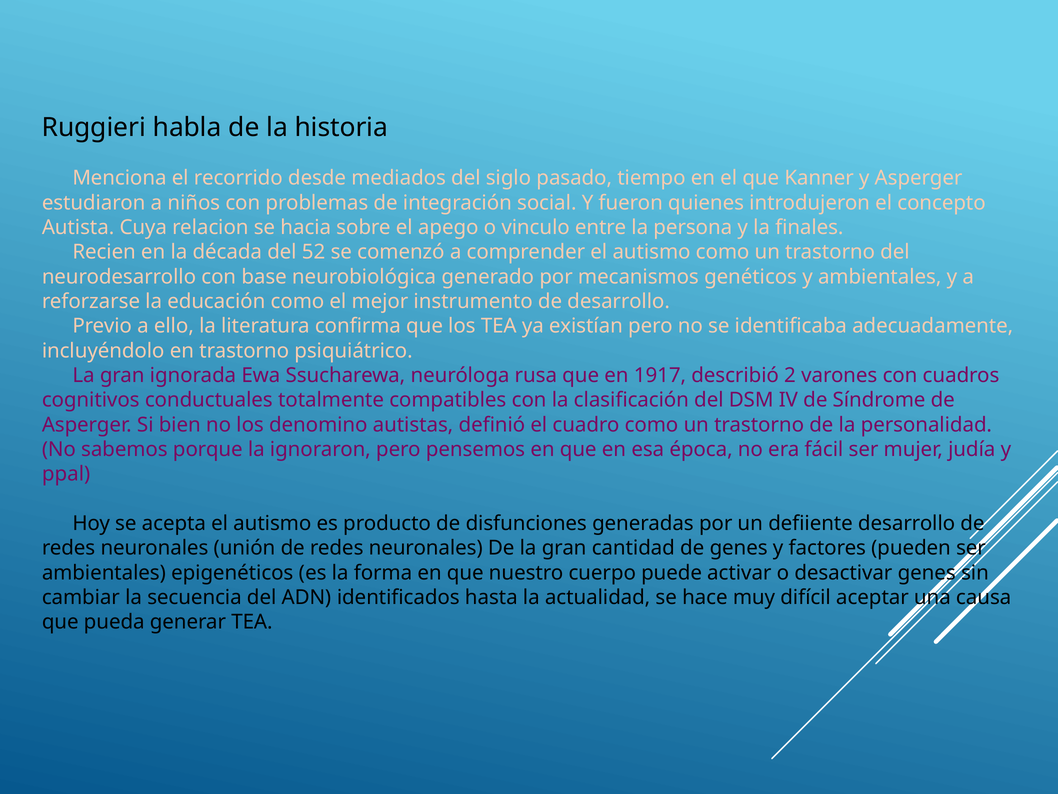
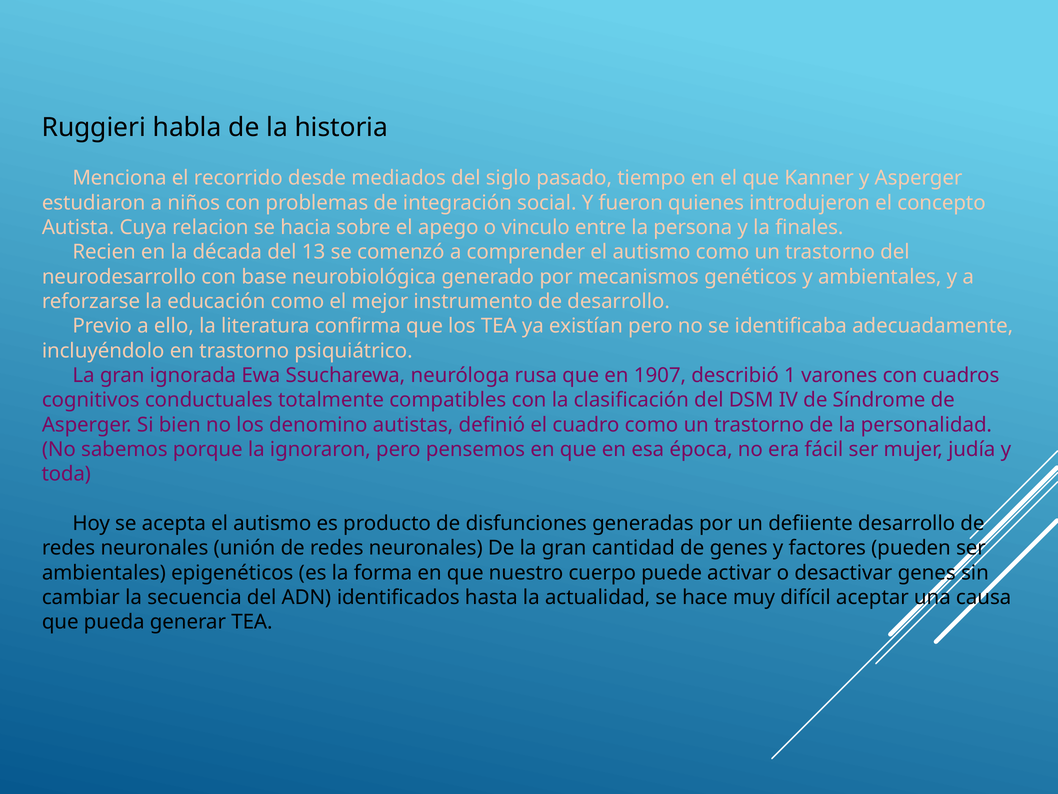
52: 52 -> 13 (314, 252)
1917: 1917 -> 1907 (660, 375)
2: 2 -> 1 (790, 375)
ppal: ppal -> toda (66, 474)
